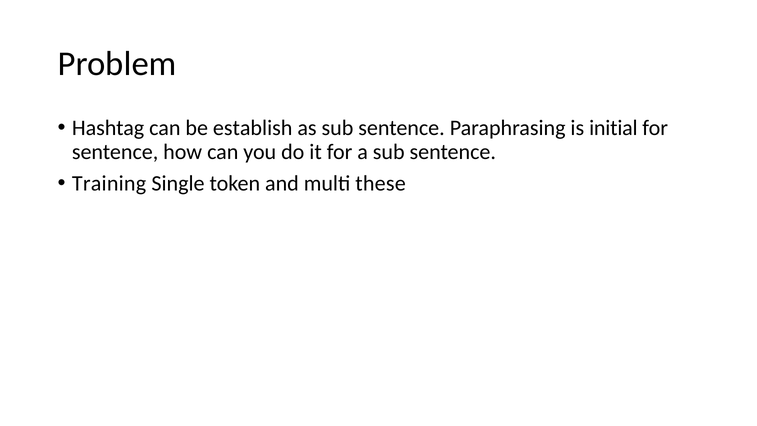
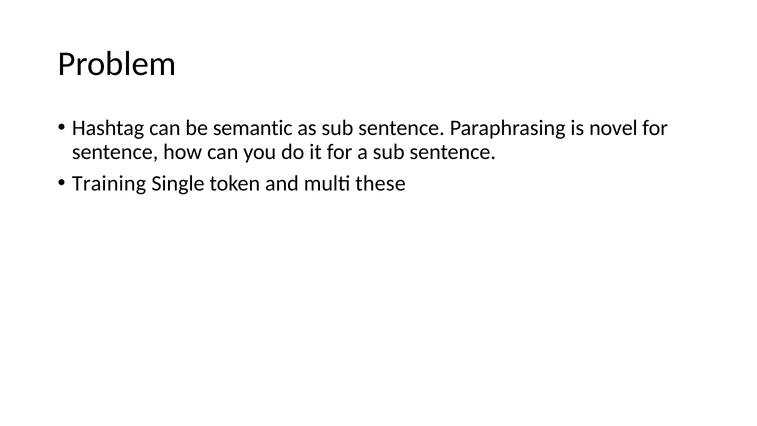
establish: establish -> semantic (253, 128)
initial: initial -> novel (613, 128)
